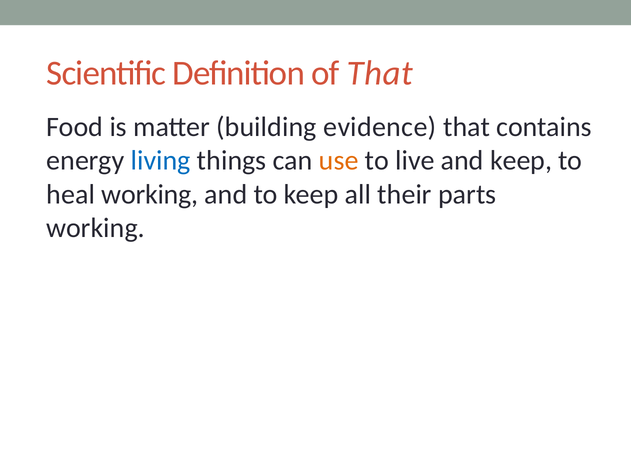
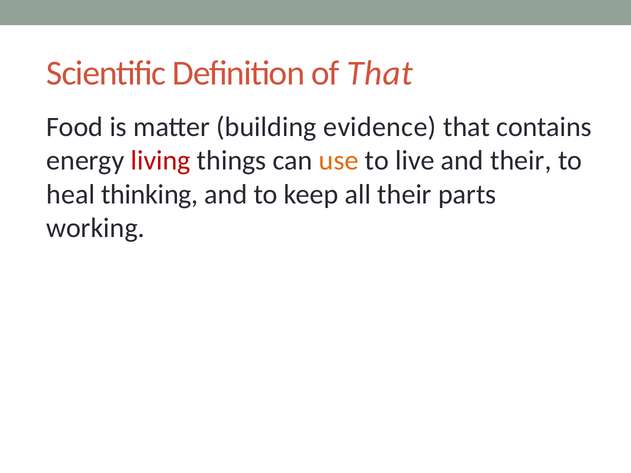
living colour: blue -> red (161, 161)
and keep: keep -> their (521, 161)
heal working: working -> thinking (150, 194)
